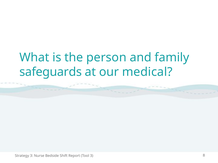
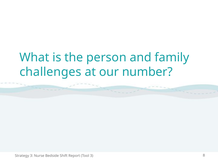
safeguards: safeguards -> challenges (50, 72)
medical: medical -> number (147, 72)
